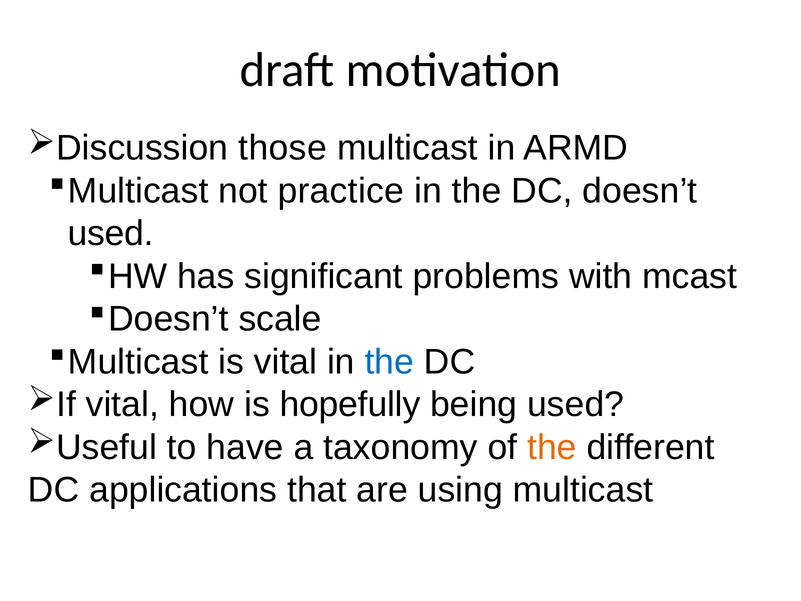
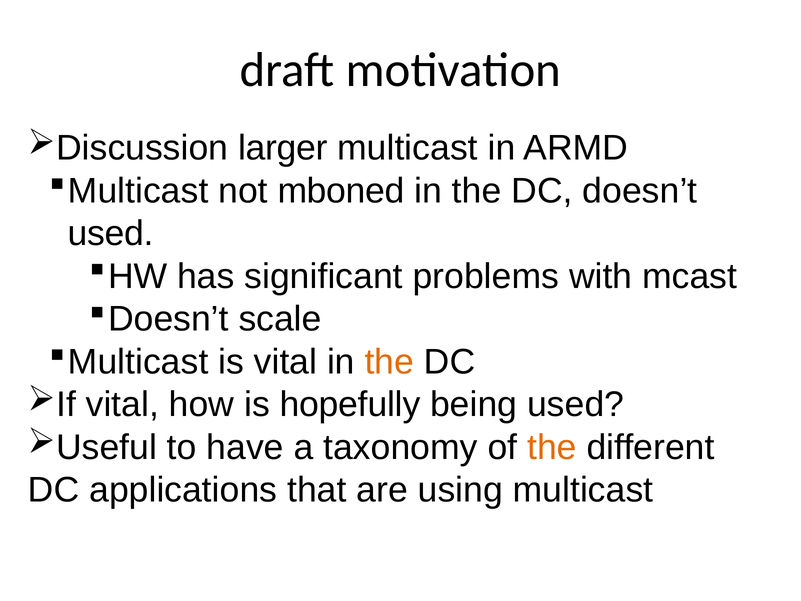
those: those -> larger (283, 148)
practice: practice -> mboned (341, 191)
the colour: blue -> orange (389, 362)
